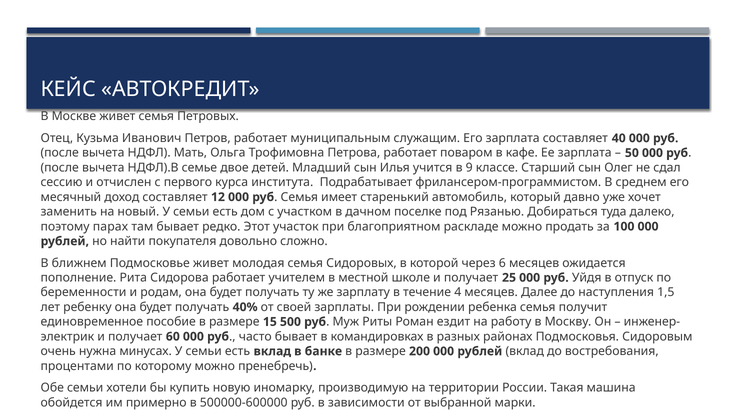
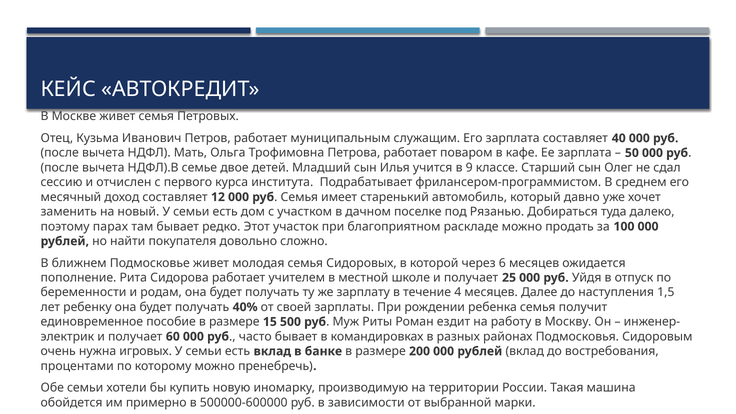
минусах: минусах -> игровых (146, 351)
